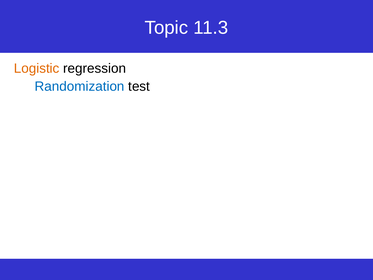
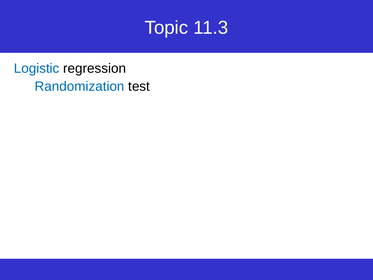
Logistic colour: orange -> blue (37, 68)
